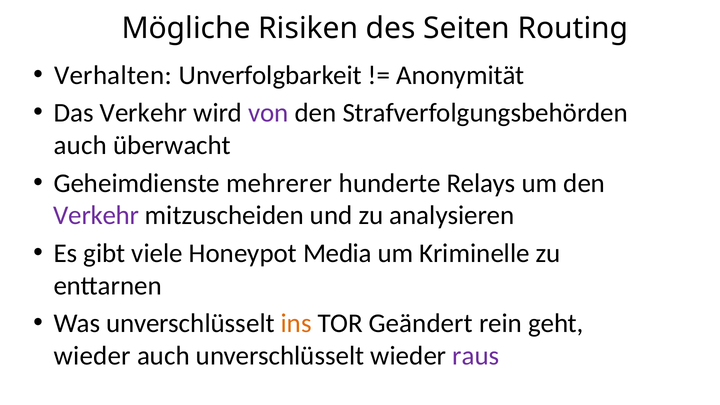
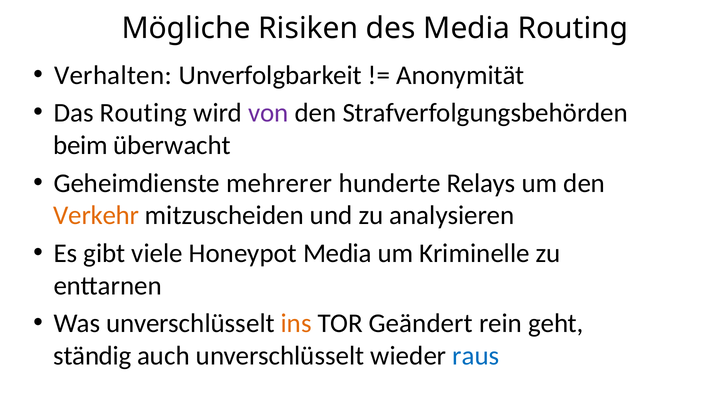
des Seiten: Seiten -> Media (467, 28)
Das Verkehr: Verkehr -> Routing (143, 113)
auch: auch -> beim (80, 145)
Verkehr colour: purple -> orange (96, 216)
wieder: wieder -> ständig (92, 356)
raus colour: purple -> blue (476, 356)
